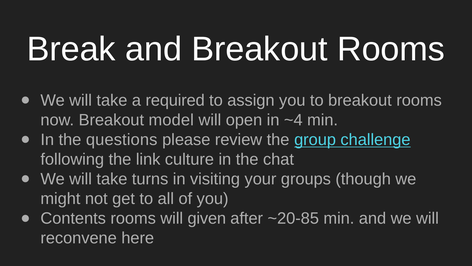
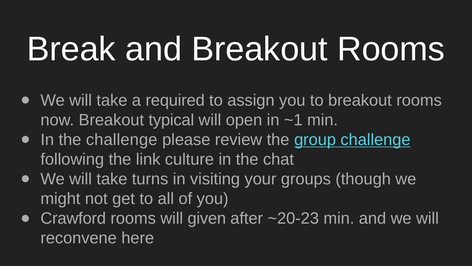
model: model -> typical (171, 120)
~4: ~4 -> ~1 (293, 120)
the questions: questions -> challenge (122, 139)
Contents: Contents -> Crawford (73, 218)
~20-85: ~20-85 -> ~20-23 (293, 218)
